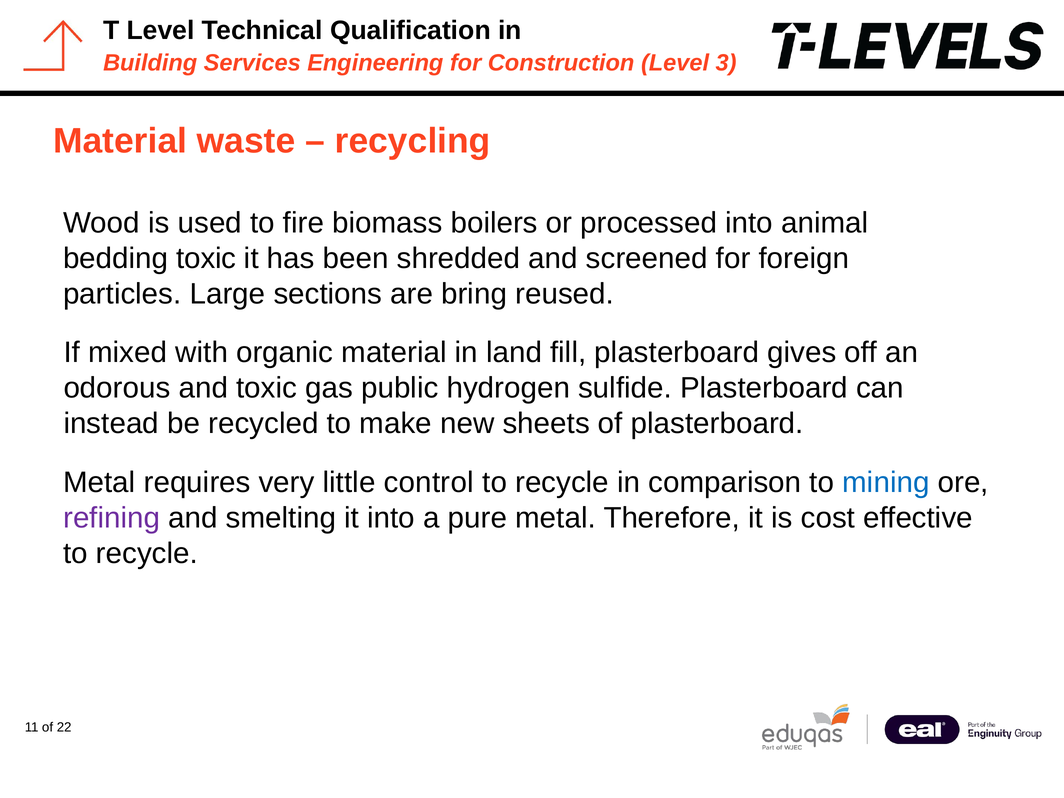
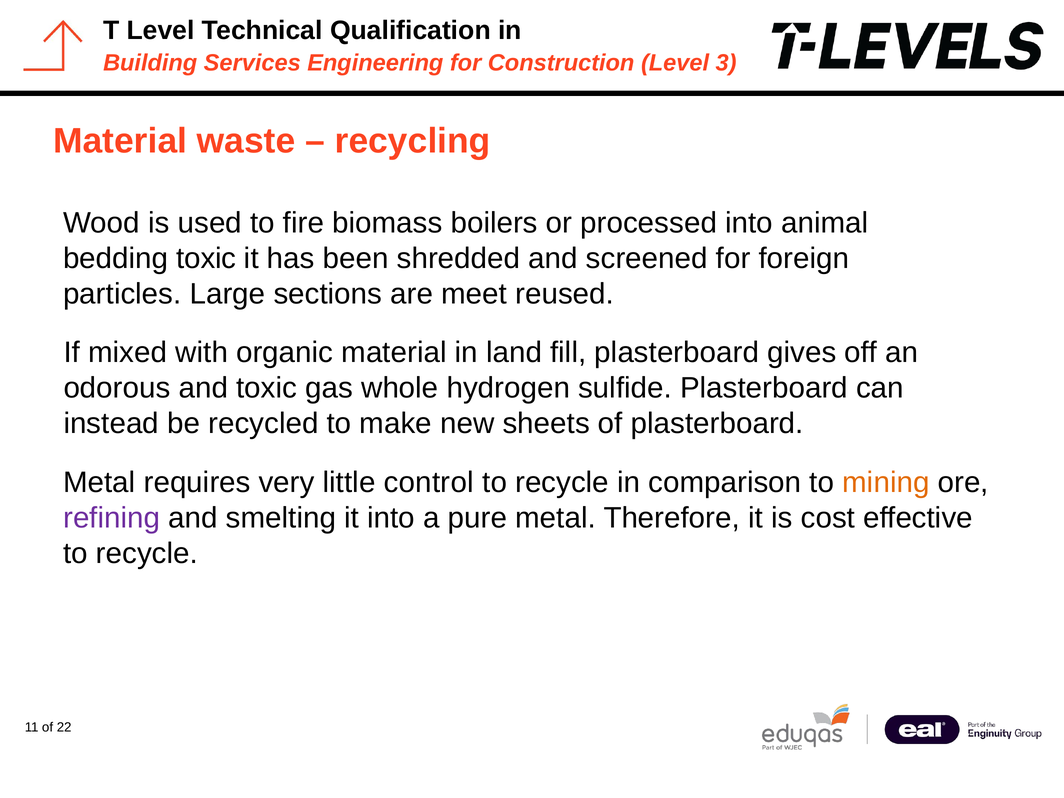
bring: bring -> meet (474, 294)
public: public -> whole (400, 388)
mining colour: blue -> orange (886, 482)
